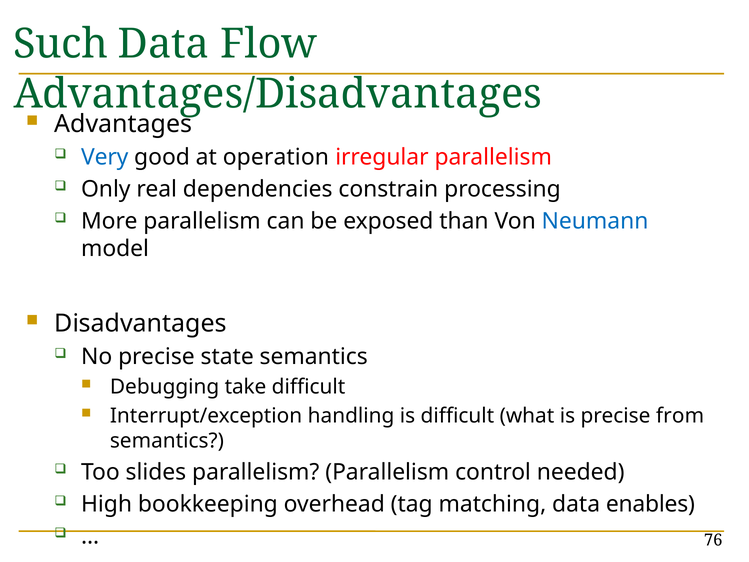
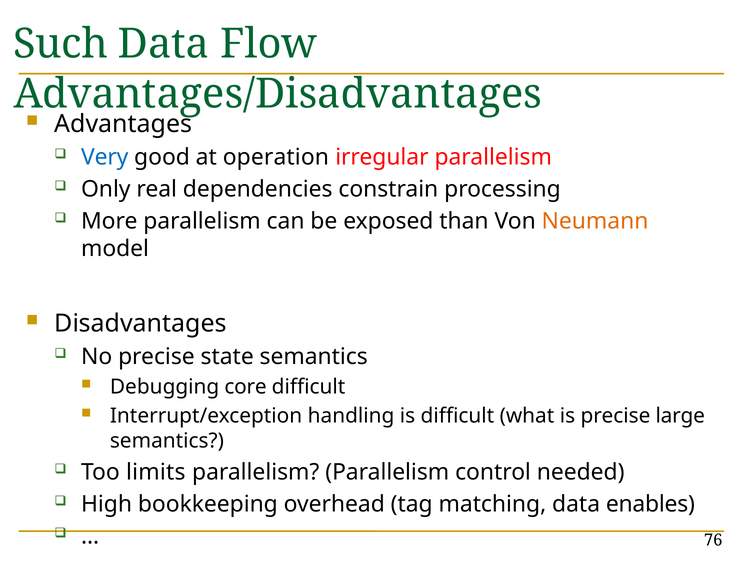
Neumann colour: blue -> orange (595, 221)
take: take -> core (246, 387)
from: from -> large (680, 416)
slides: slides -> limits (156, 472)
